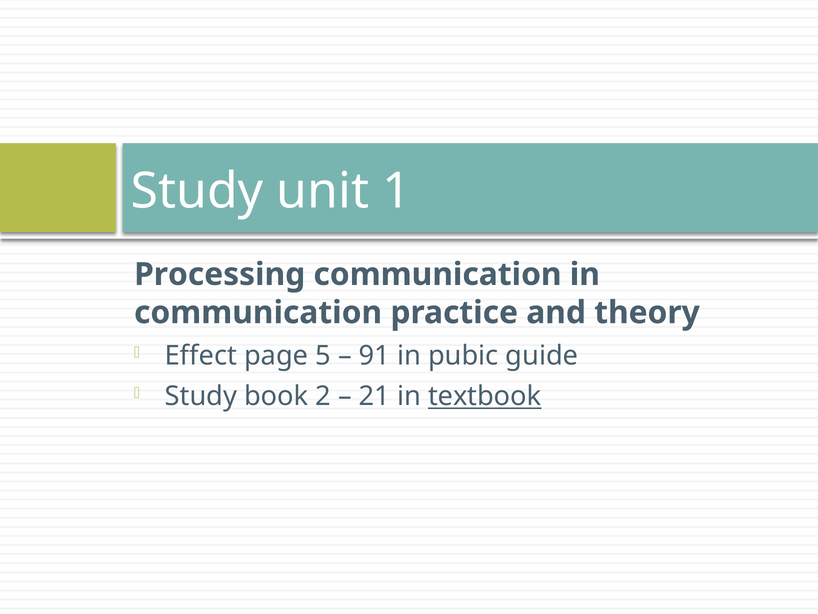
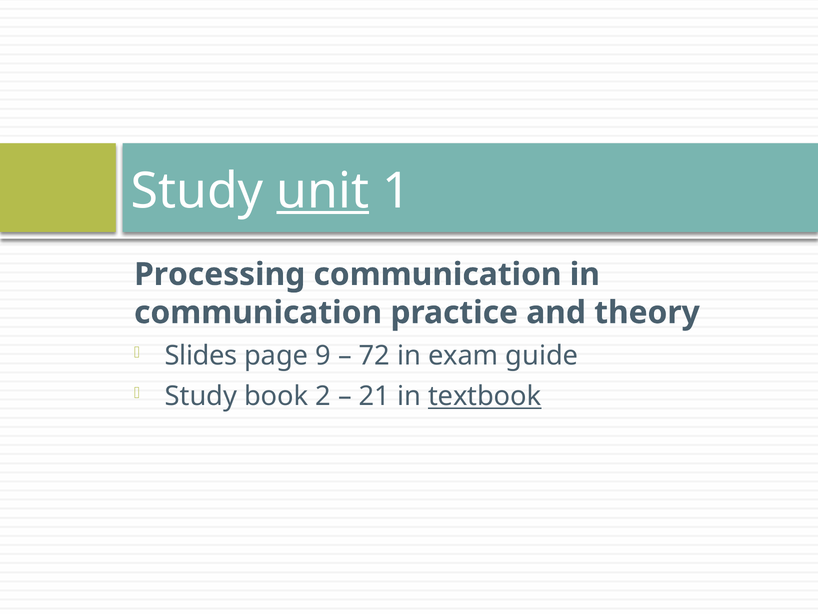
unit underline: none -> present (323, 191)
Effect: Effect -> Slides (201, 355)
5: 5 -> 9 (323, 355)
91: 91 -> 72 (374, 355)
pubic: pubic -> exam (463, 355)
